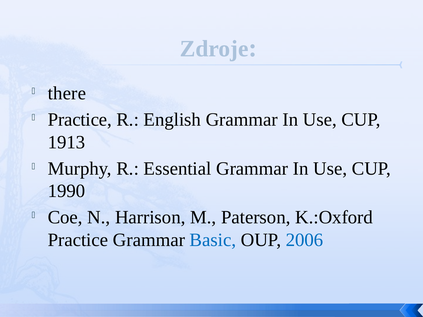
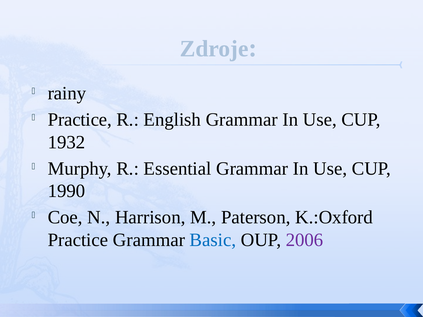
there: there -> rainy (67, 93)
1913: 1913 -> 1932 (66, 142)
2006 colour: blue -> purple (305, 240)
